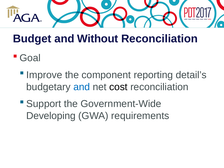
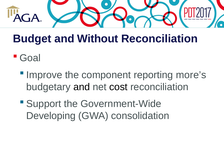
detail’s: detail’s -> more’s (191, 75)
and colour: blue -> black (82, 87)
requirements: requirements -> consolidation (140, 116)
